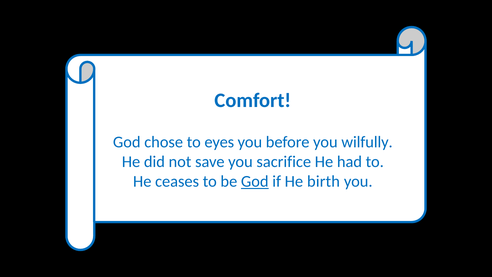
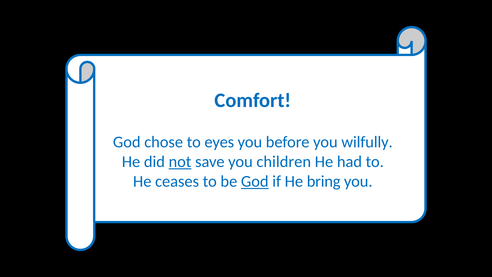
not underline: none -> present (180, 162)
sacrifice: sacrifice -> children (284, 162)
birth: birth -> bring (324, 181)
